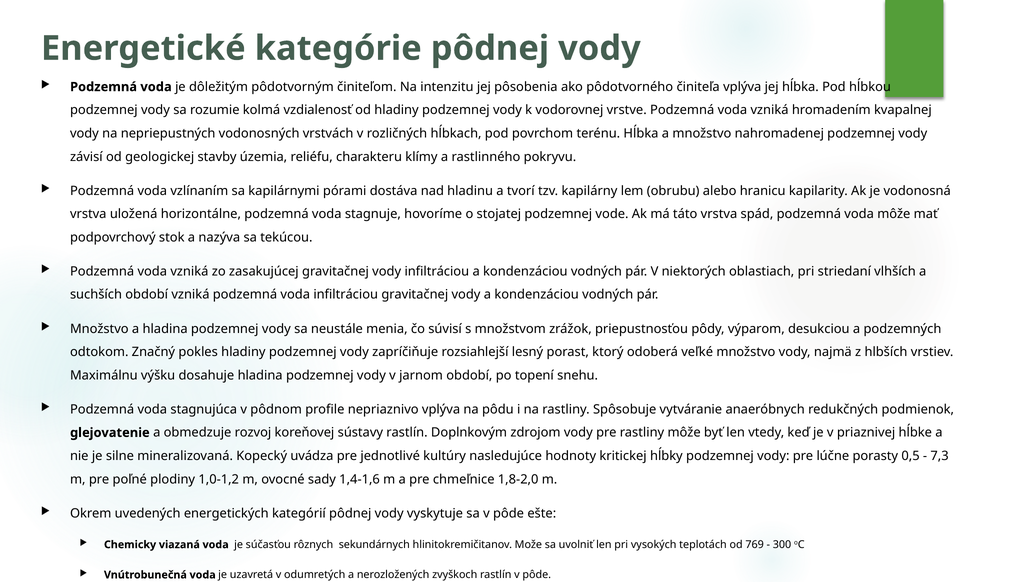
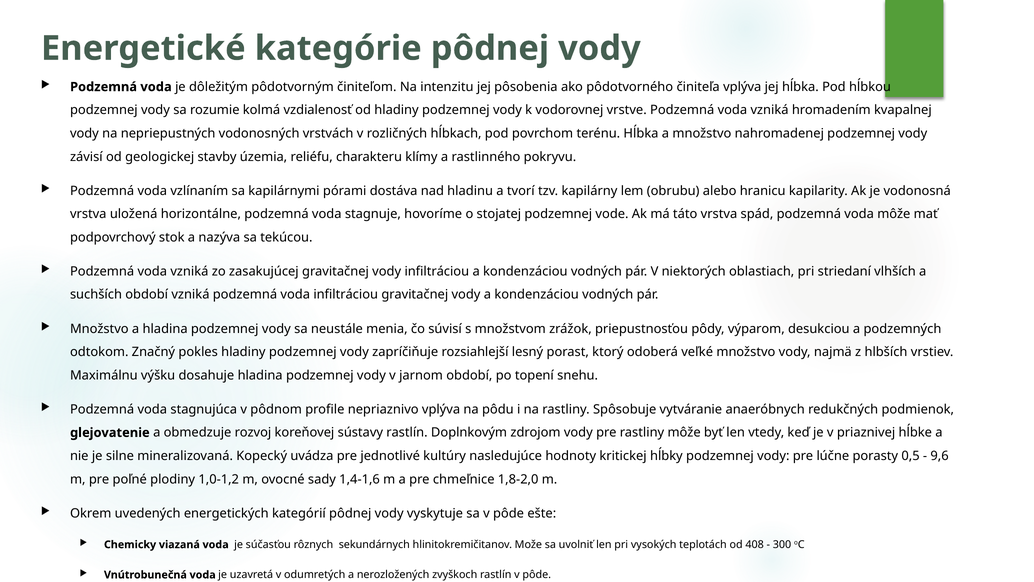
7,3: 7,3 -> 9,6 (940, 456)
769: 769 -> 408 (755, 544)
